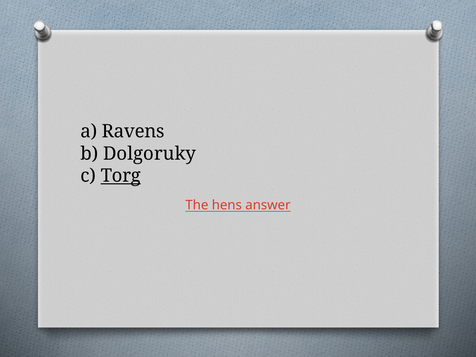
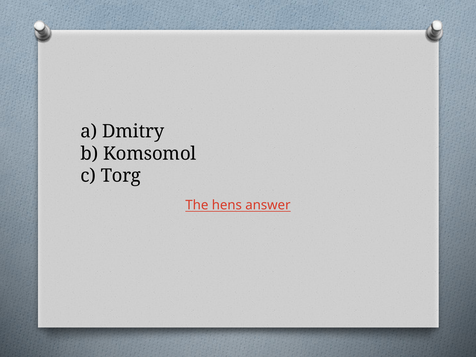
Ravens: Ravens -> Dmitry (133, 131)
Dolgoruky: Dolgoruky -> Komsomol (150, 154)
Torg underline: present -> none (121, 176)
